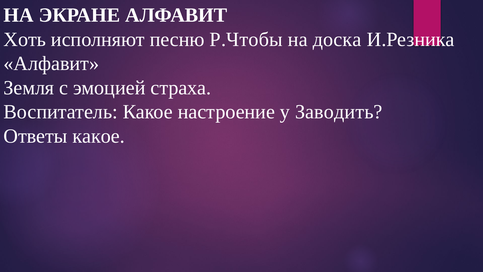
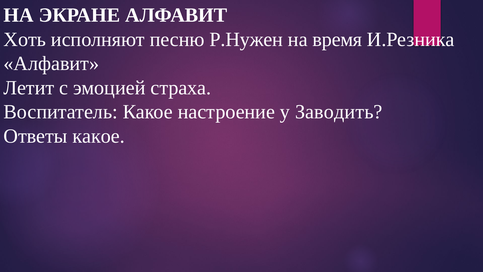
Р.Чтобы: Р.Чтобы -> Р.Нужен (246, 39)
доска: доска -> время (337, 39)
Земля: Земля -> Летит (29, 88)
